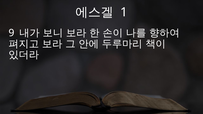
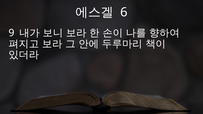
1: 1 -> 6 (124, 12)
